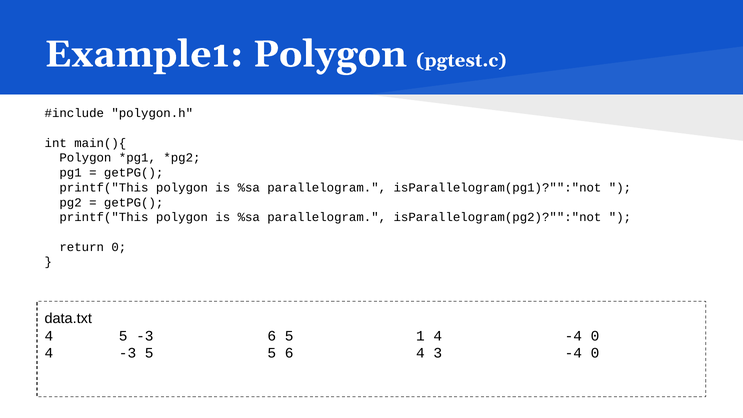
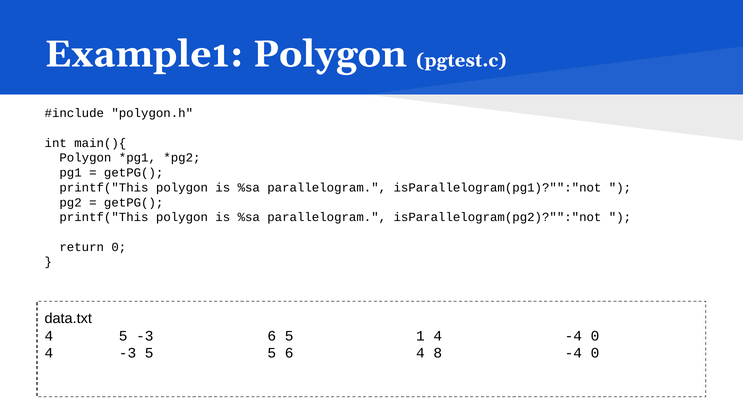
3: 3 -> 8 (438, 353)
